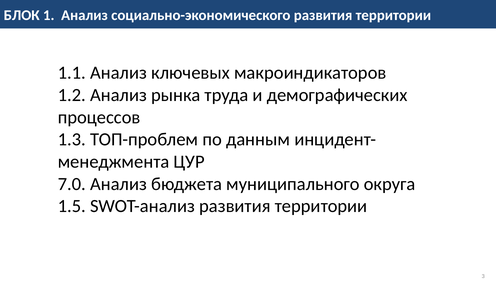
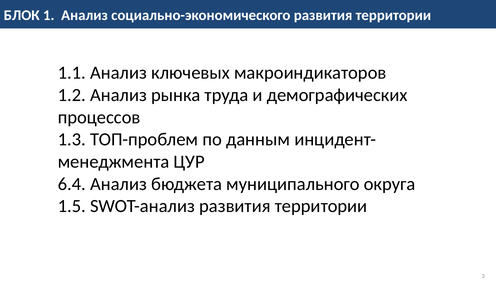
7.0: 7.0 -> 6.4 (72, 184)
